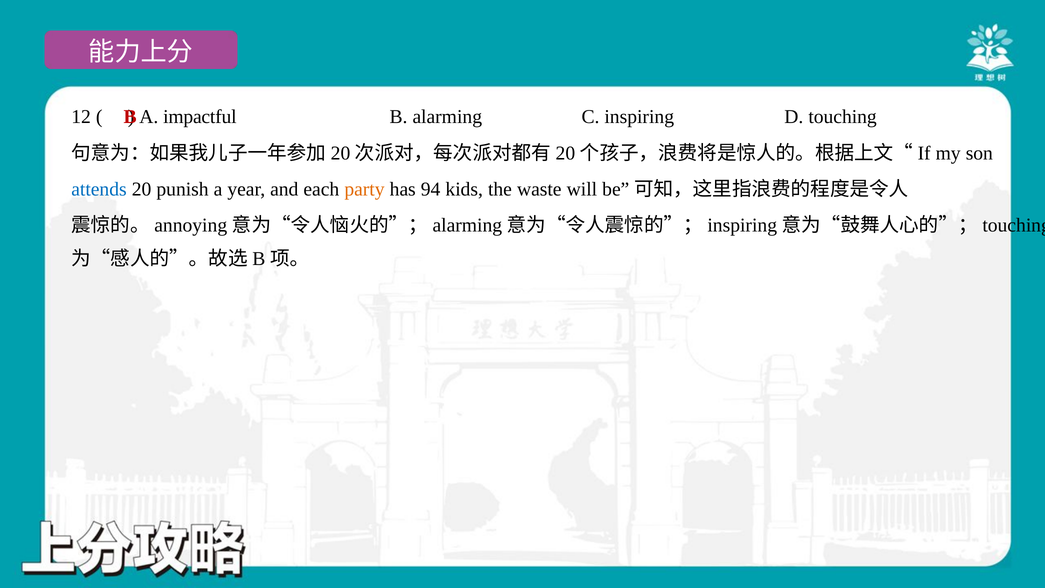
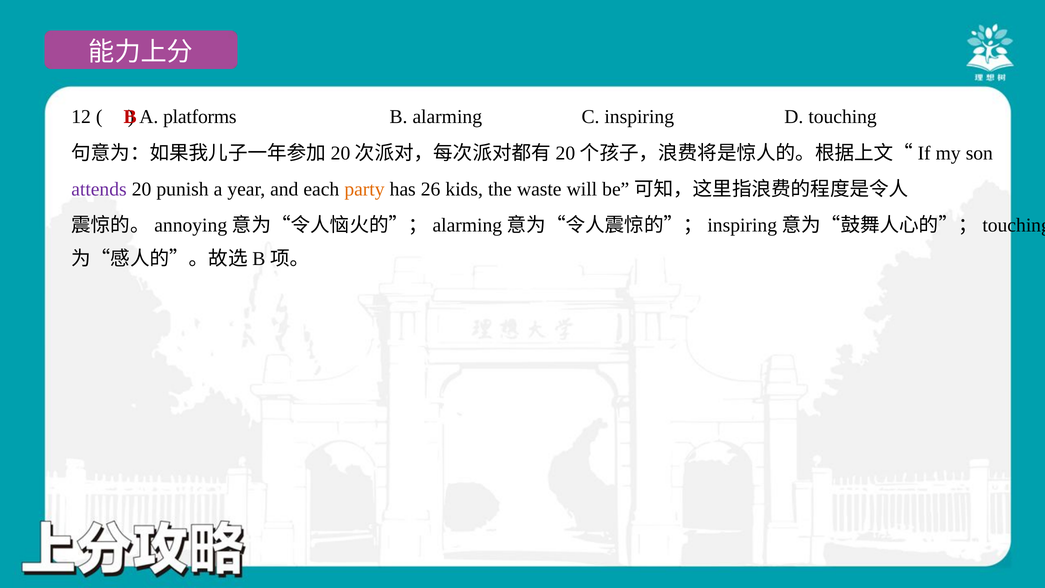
impactful: impactful -> platforms (200, 117)
attends colour: blue -> purple (99, 189)
94: 94 -> 26 (431, 189)
